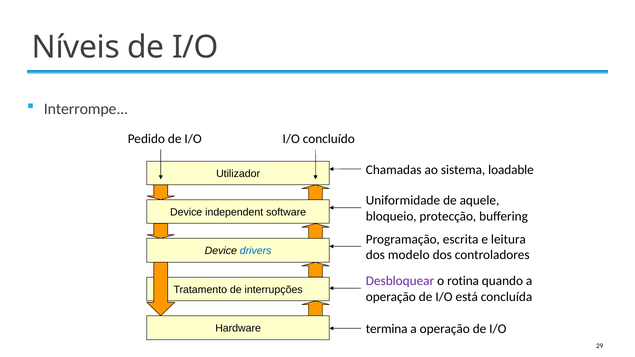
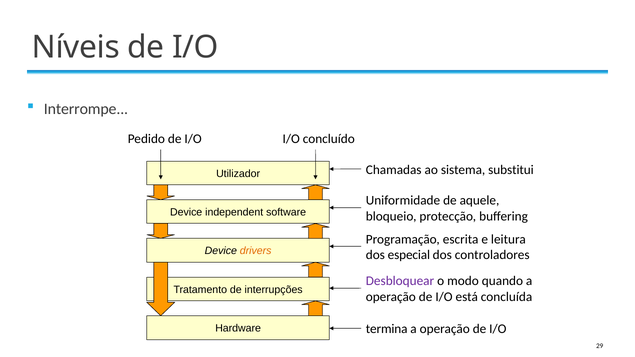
loadable: loadable -> substitui (511, 170)
drivers colour: blue -> orange (256, 251)
modelo: modelo -> especial (409, 255)
rotina: rotina -> modo (463, 281)
